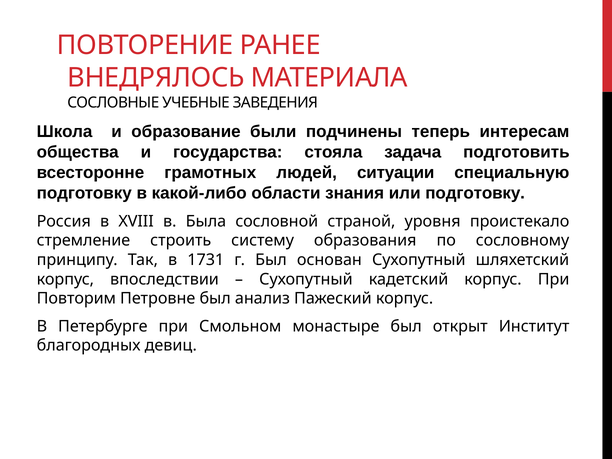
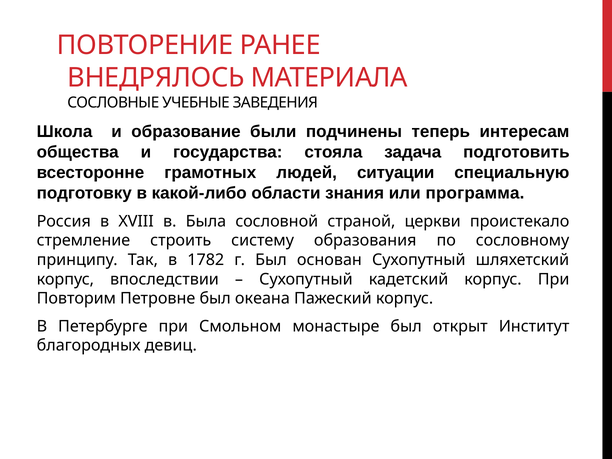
или подготовку: подготовку -> программа (475, 193)
уровня: уровня -> церкви (433, 221)
1731: 1731 -> 1782 (206, 260)
анализ: анализ -> океана (262, 299)
